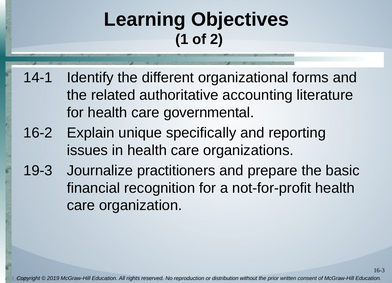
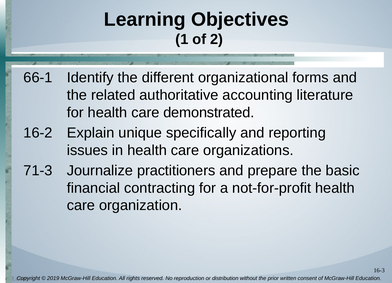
14-1: 14-1 -> 66-1 (38, 78)
governmental: governmental -> demonstrated (209, 113)
19-3: 19-3 -> 71-3 (38, 171)
recognition: recognition -> contracting (160, 188)
